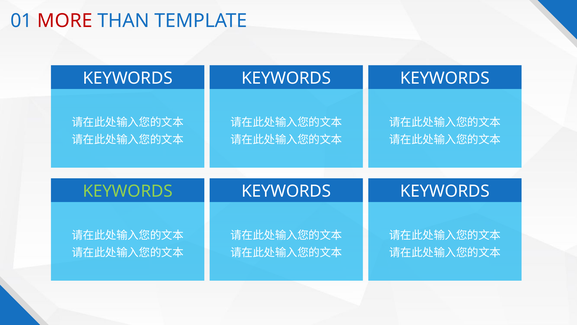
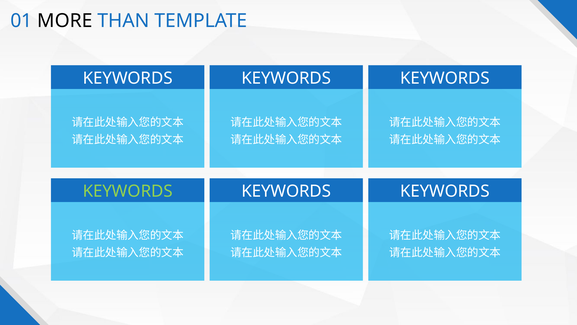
MORE colour: red -> black (65, 21)
